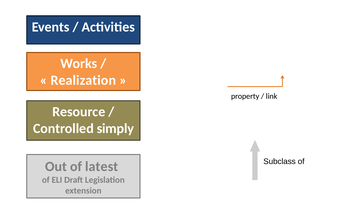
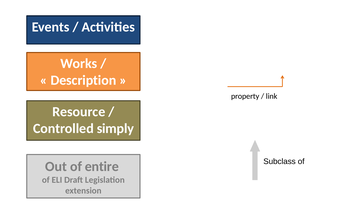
Realization: Realization -> Description (83, 80)
latest: latest -> entire (102, 166)
